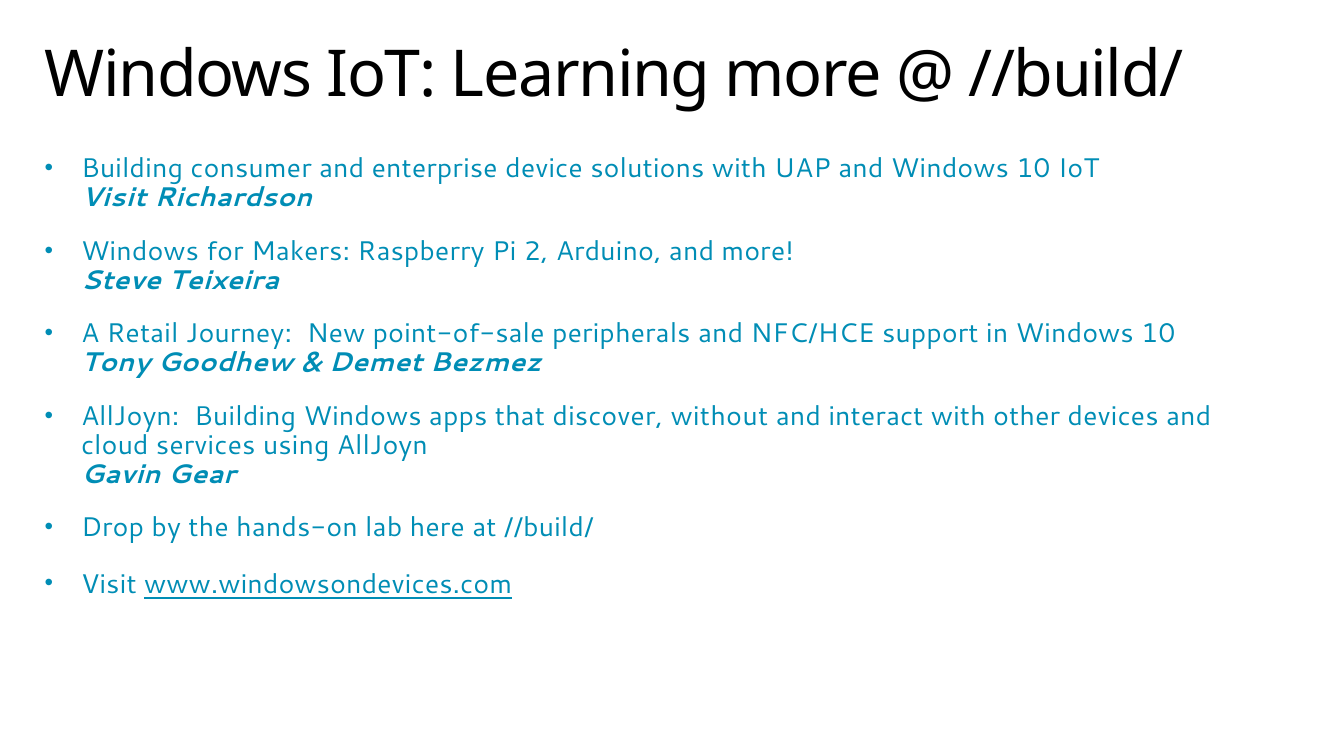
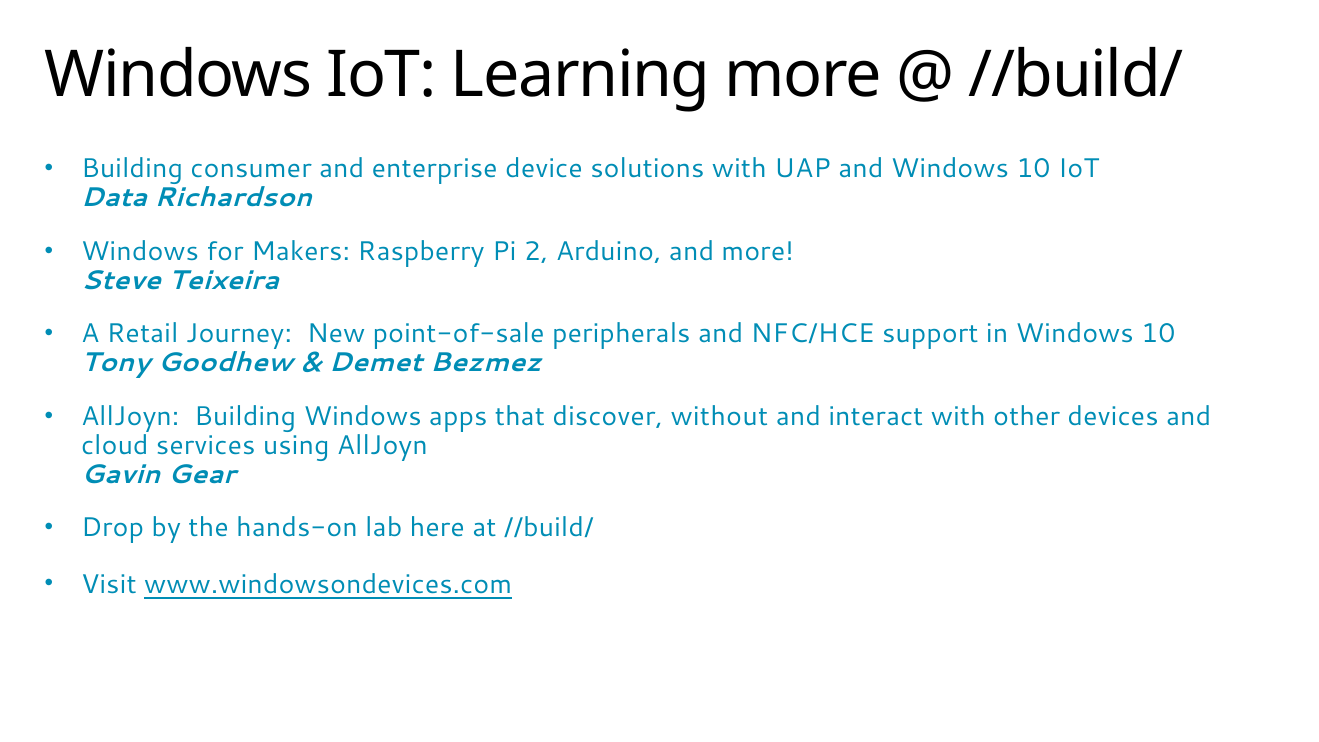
Visit: Visit -> Data (114, 198)
